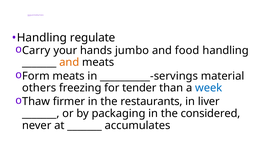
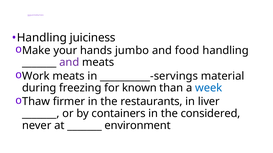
regulate: regulate -> juiciness (93, 38)
Carry: Carry -> Make (36, 51)
and colour: orange -> purple (69, 63)
Form: Form -> Work (36, 76)
others: others -> during (39, 88)
tender: tender -> known (139, 88)
packaging: packaging -> containers (119, 114)
accumulates: accumulates -> environment (138, 126)
